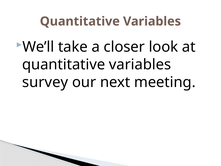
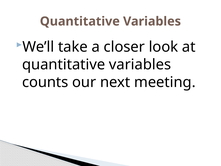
survey: survey -> counts (45, 82)
